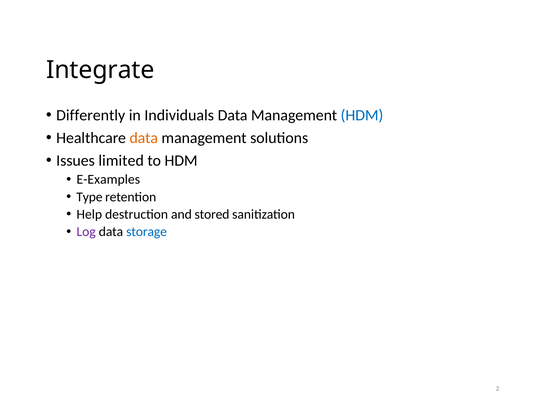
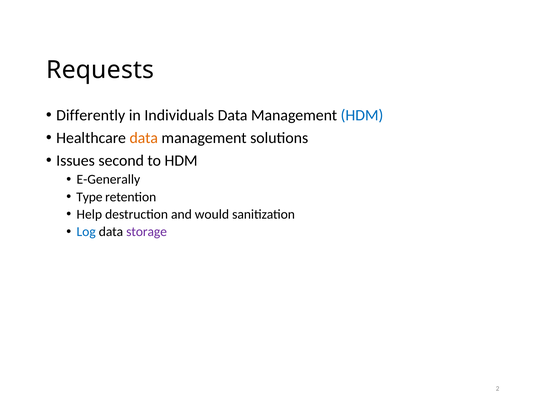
Integrate: Integrate -> Requests (100, 70)
limited: limited -> second (121, 160)
E-Examples: E-Examples -> E-Generally (108, 179)
stored: stored -> would (212, 214)
Log colour: purple -> blue (86, 232)
storage colour: blue -> purple (147, 232)
